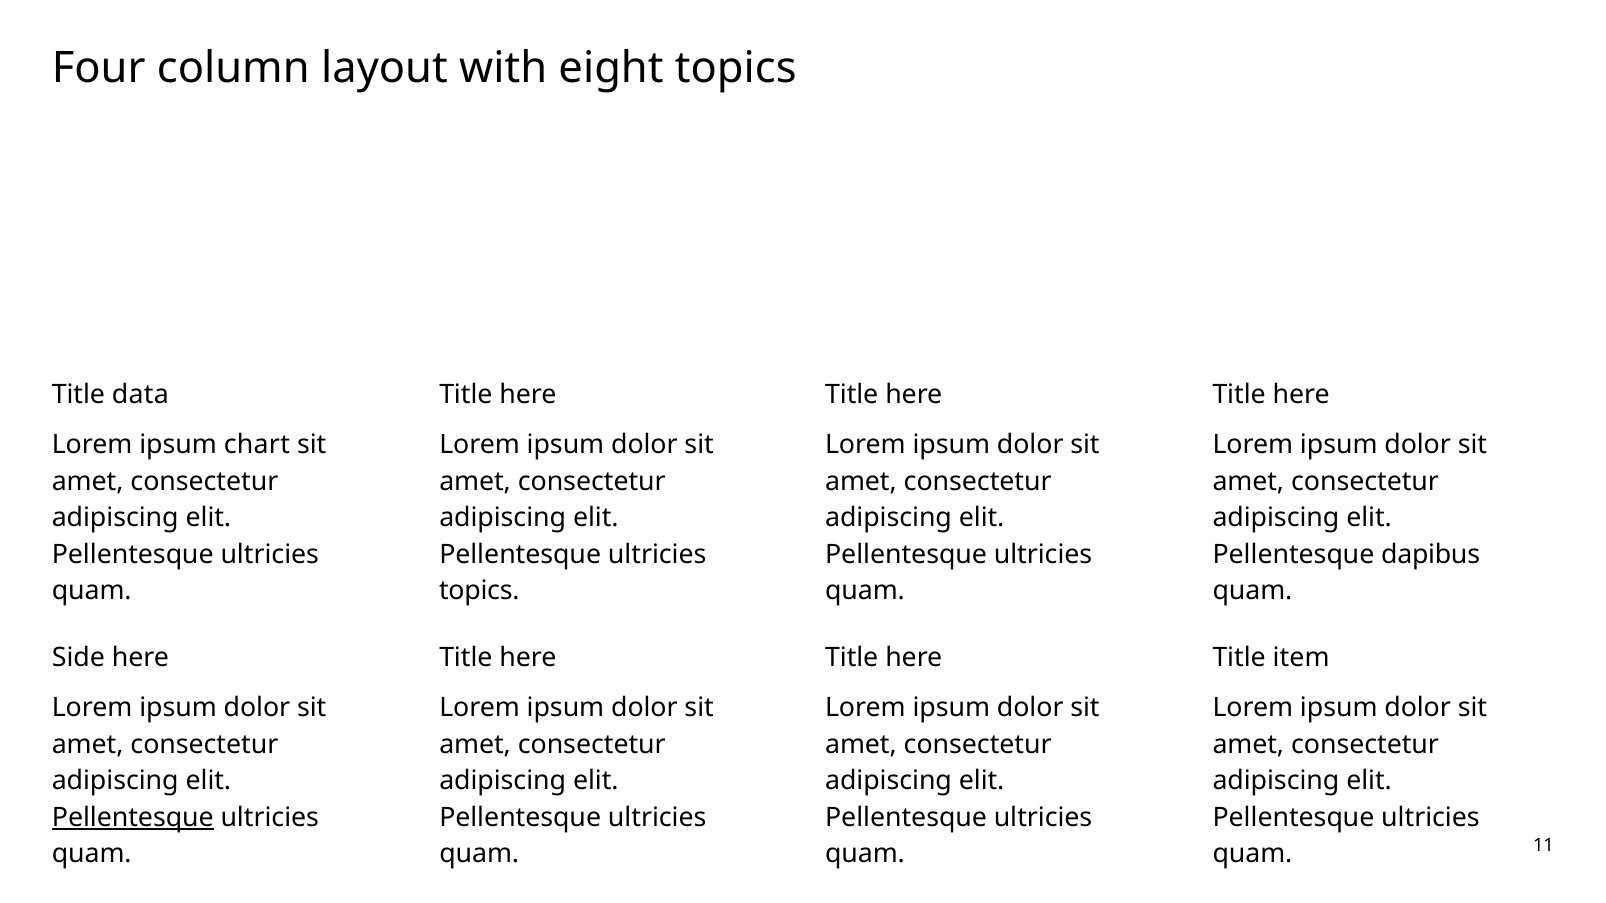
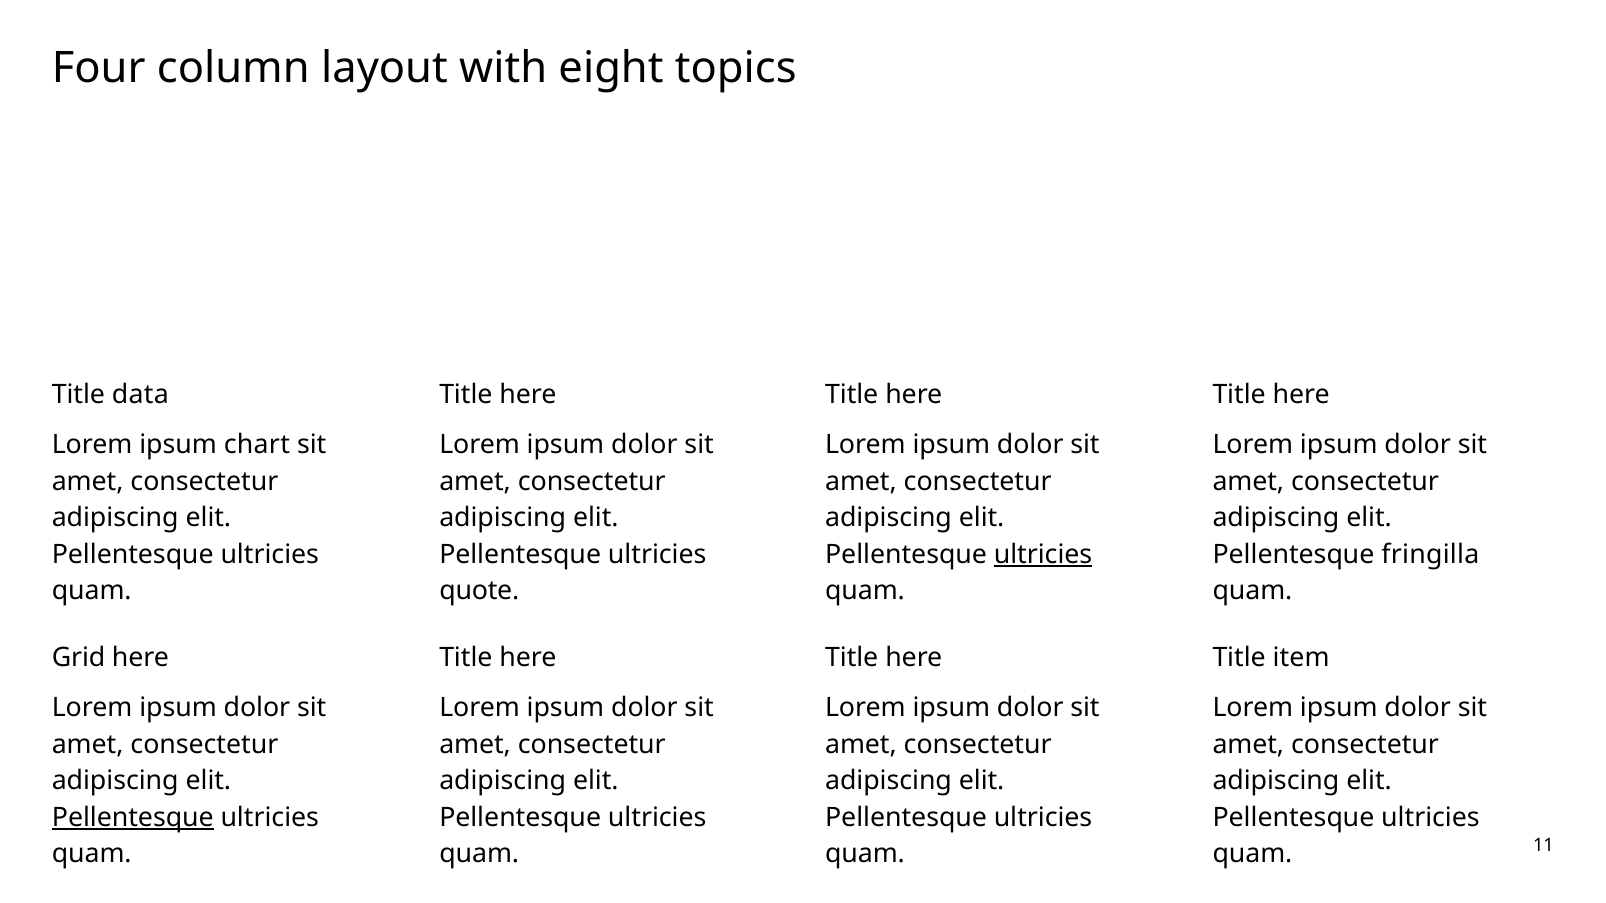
ultricies underline: none -> present (1043, 555)
dapibus: dapibus -> fringilla (1430, 555)
topics: topics -> quote (479, 591)
Side: Side -> Grid (79, 658)
